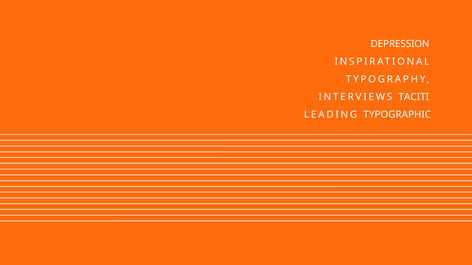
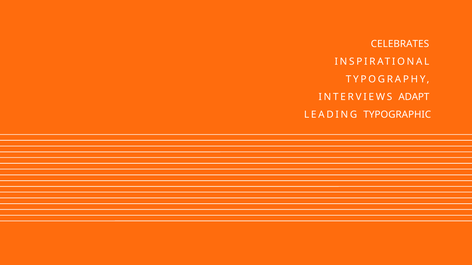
DEPRESSION: DEPRESSION -> CELEBRATES (400, 44)
TACITI: TACITI -> ADAPT (414, 97)
